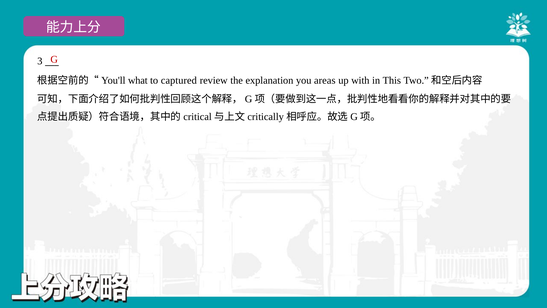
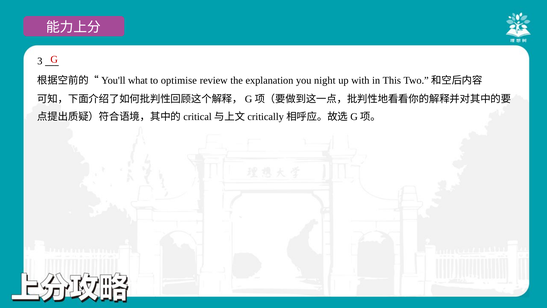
captured: captured -> optimise (179, 80)
areas: areas -> night (325, 80)
